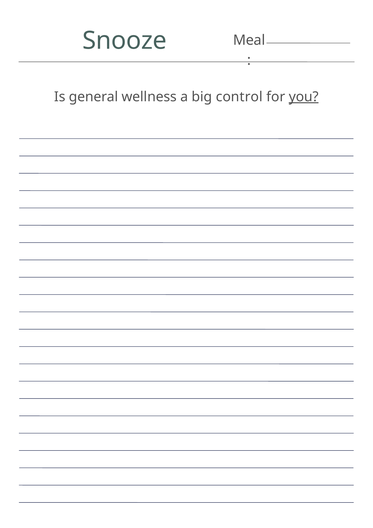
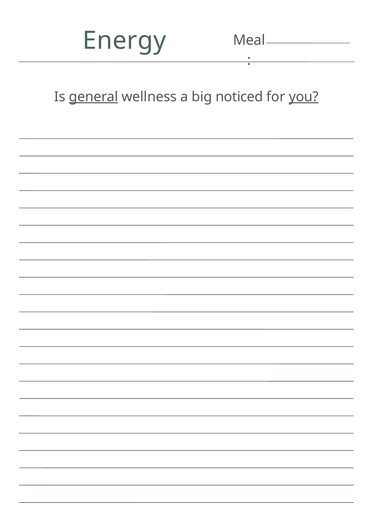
Snooze: Snooze -> Energy (124, 40)
general underline: none -> present (94, 97)
control: control -> noticed (239, 97)
